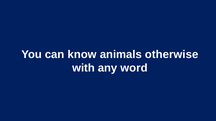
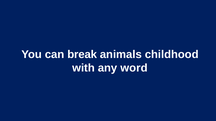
know: know -> break (82, 55)
otherwise: otherwise -> childhood (172, 55)
